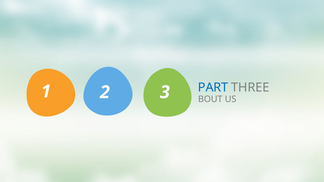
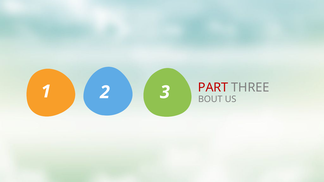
PART colour: blue -> red (213, 87)
